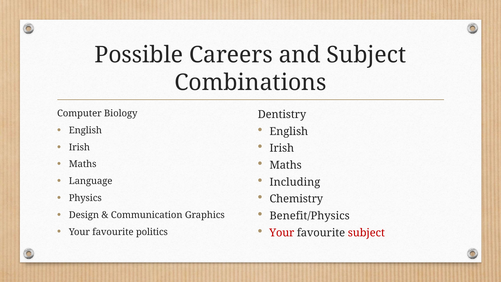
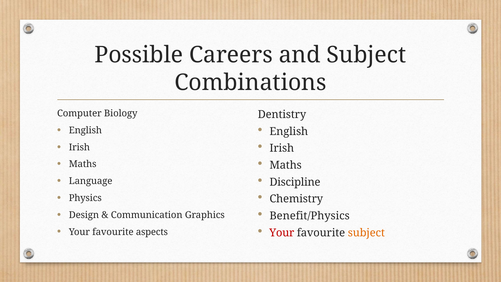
Including: Including -> Discipline (295, 182)
subject colour: red -> orange (366, 233)
politics: politics -> aspects (152, 232)
